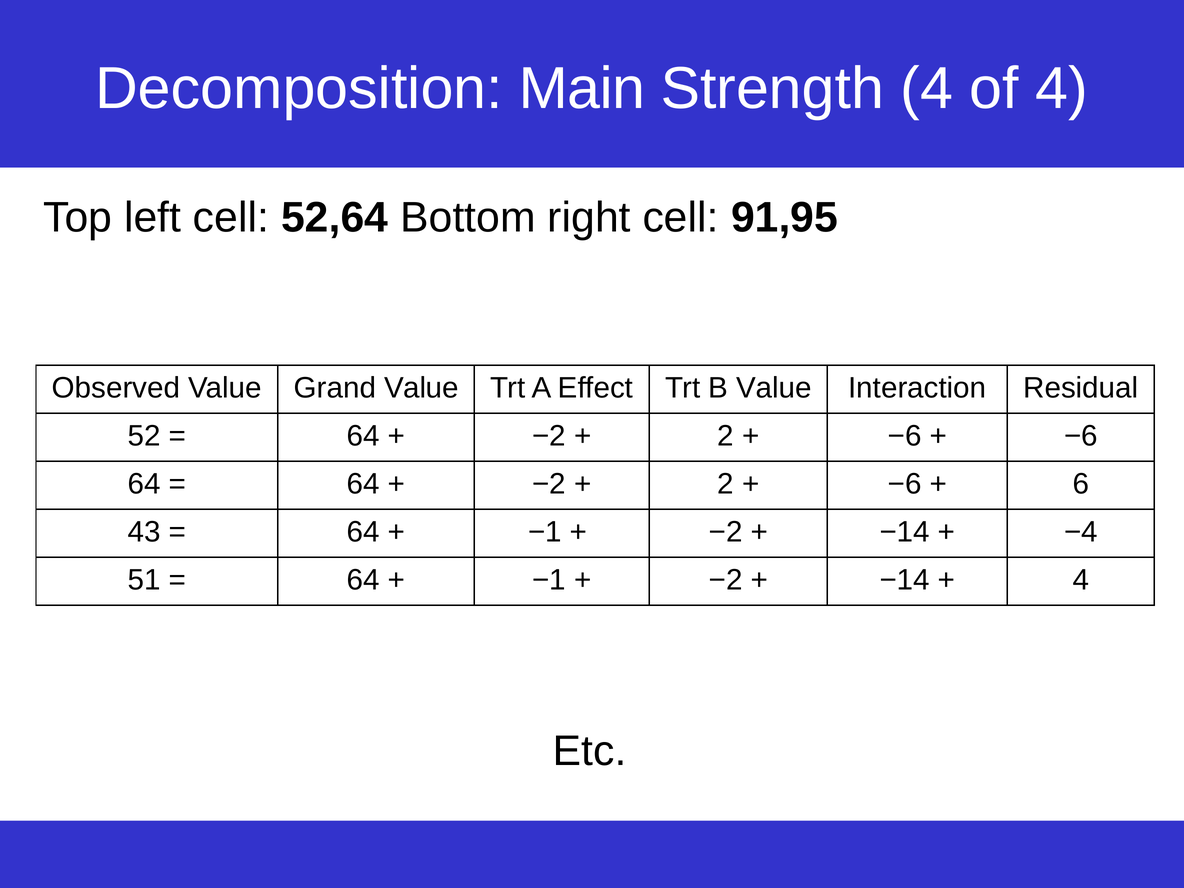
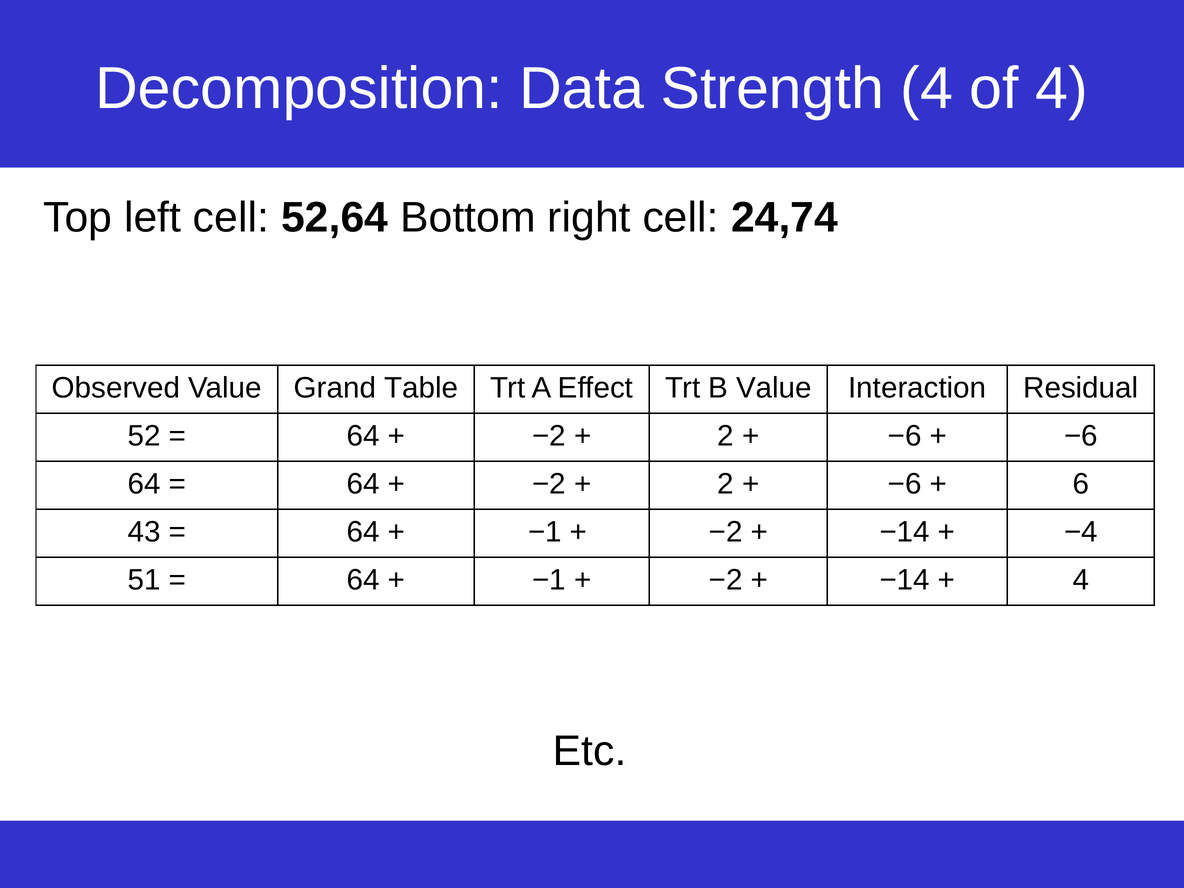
Main: Main -> Data (582, 89)
91,95: 91,95 -> 24,74 (784, 218)
Grand Value: Value -> Table (421, 388)
